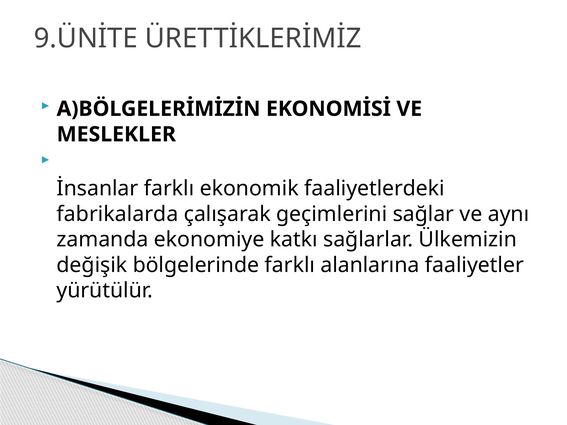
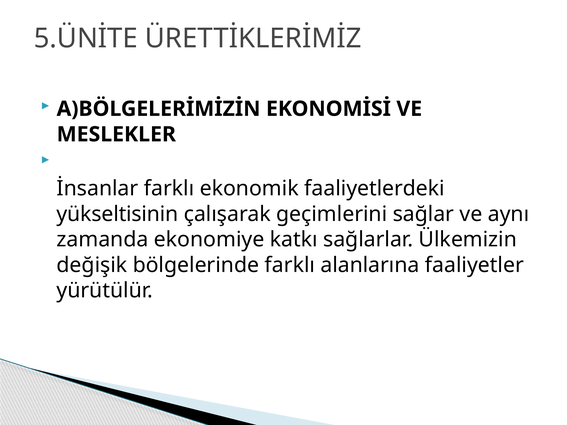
9.ÜNİTE: 9.ÜNİTE -> 5.ÜNİTE (86, 38)
fabrikalarda: fabrikalarda -> yükseltisinin (118, 214)
